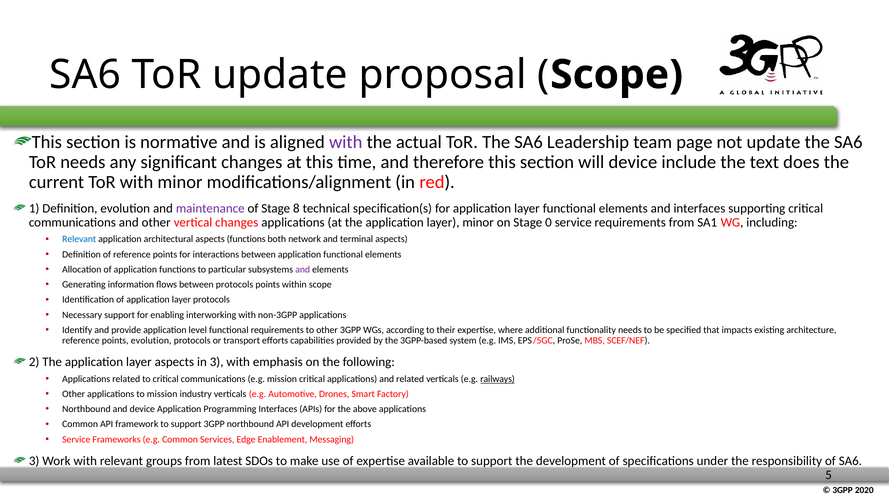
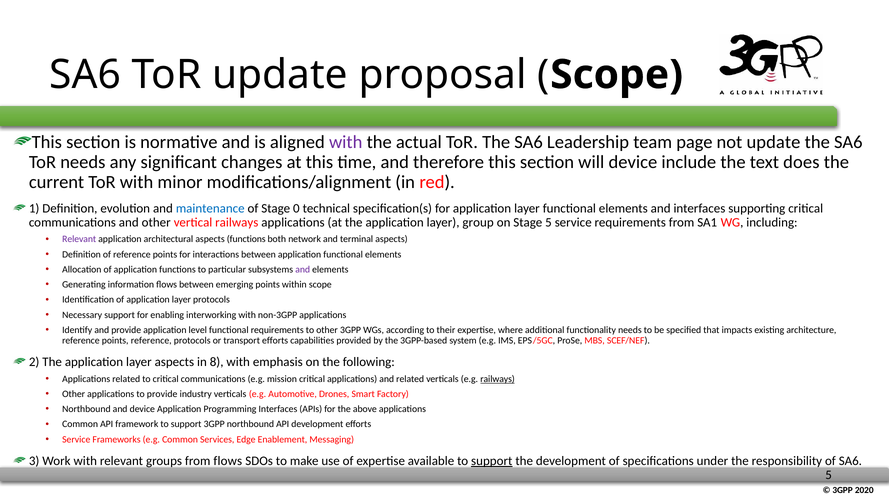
maintenance colour: purple -> blue (210, 208)
8: 8 -> 0 (296, 208)
vertical changes: changes -> railways (237, 222)
layer minor: minor -> group (478, 222)
Stage 0: 0 -> 5 (548, 222)
Relevant colour: blue -> purple (79, 239)
between protocols: protocols -> emerging (235, 285)
points evolution: evolution -> reference (151, 341)
in 3: 3 -> 8 (217, 362)
to mission: mission -> provide (162, 394)
from latest: latest -> flows (228, 461)
support underline: none -> present (492, 461)
